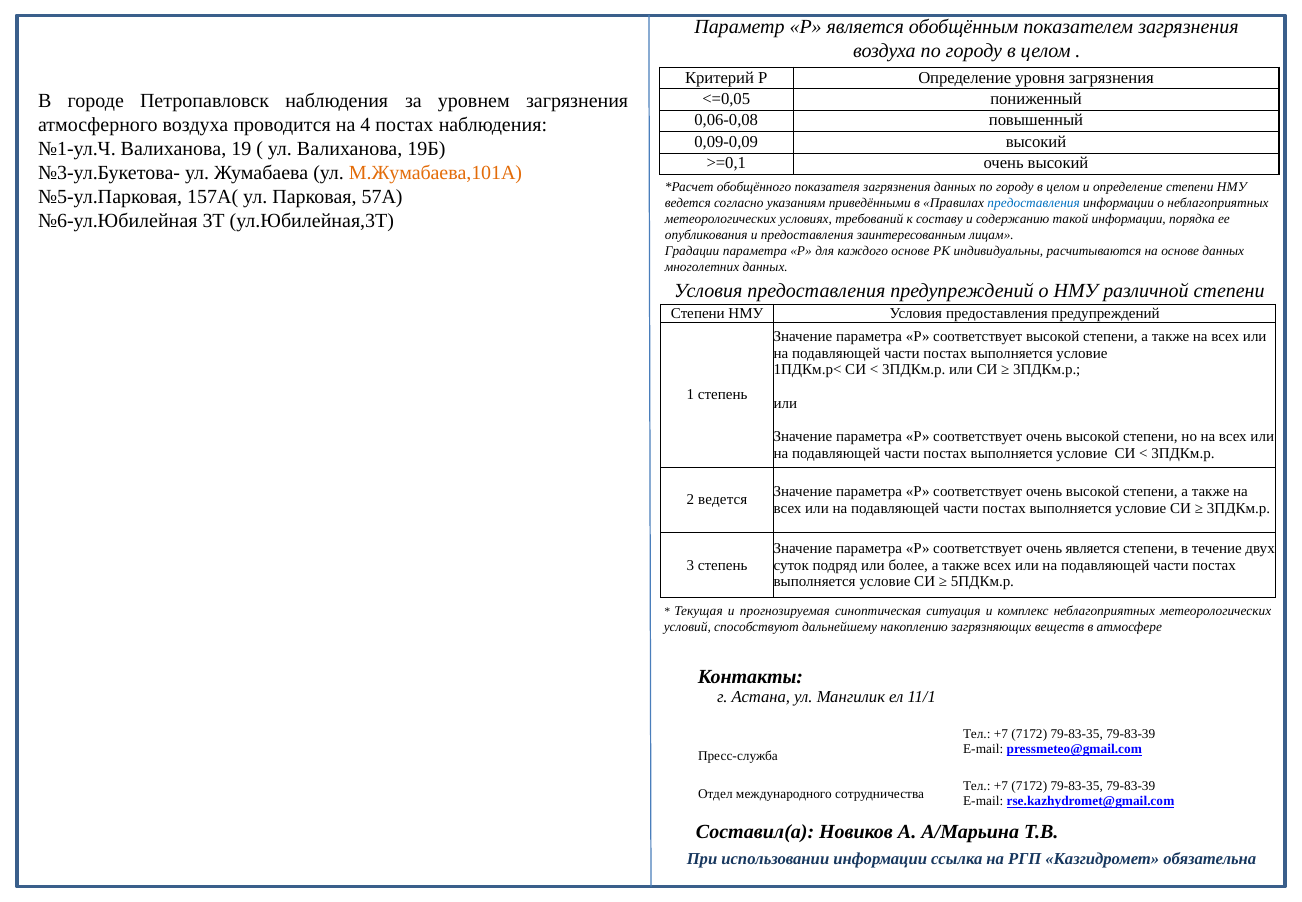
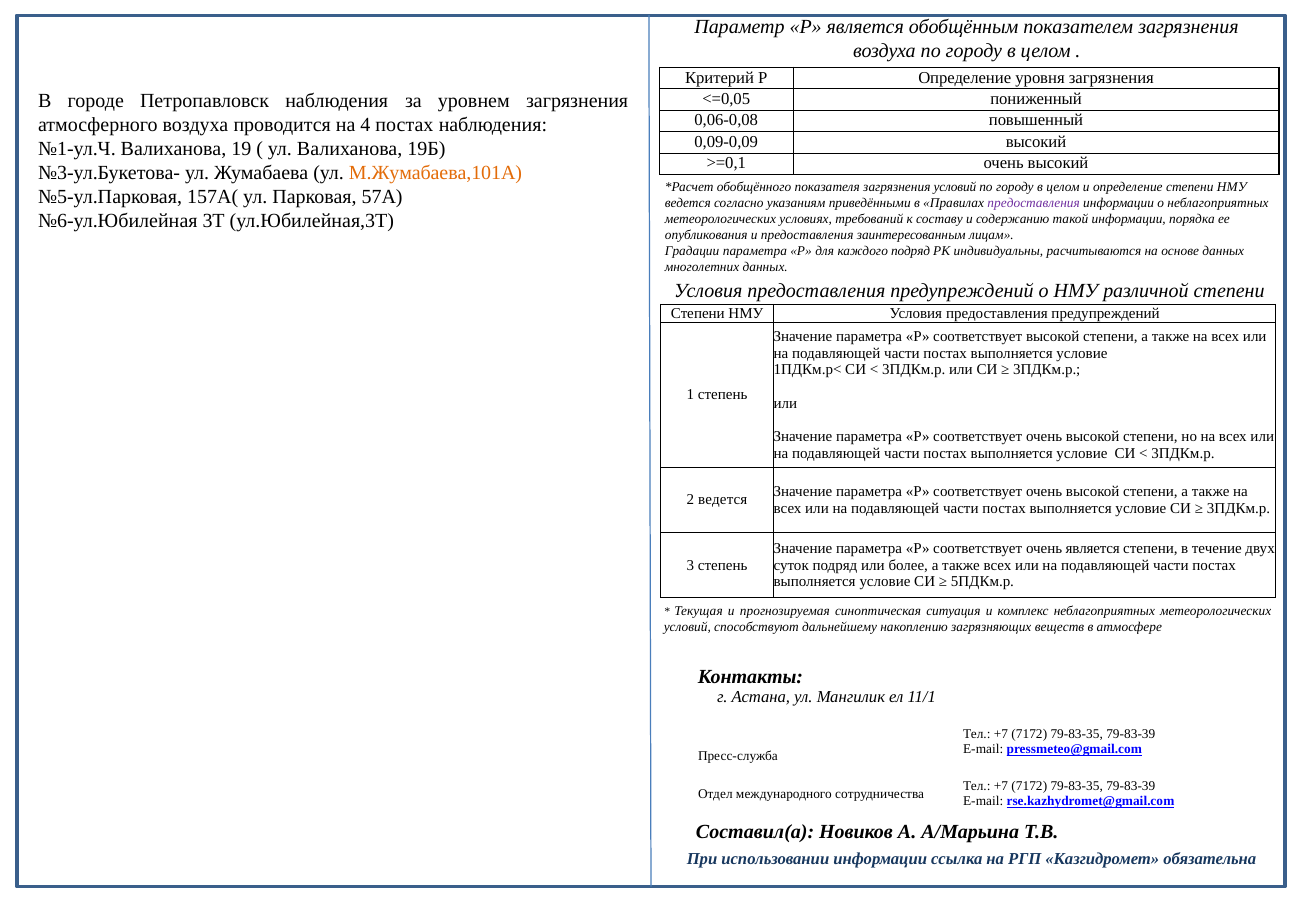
загрязнения данных: данных -> условий (955, 187)
предоставления colour: blue -> purple (1034, 203)
каждого основе: основе -> подряд (911, 251)
